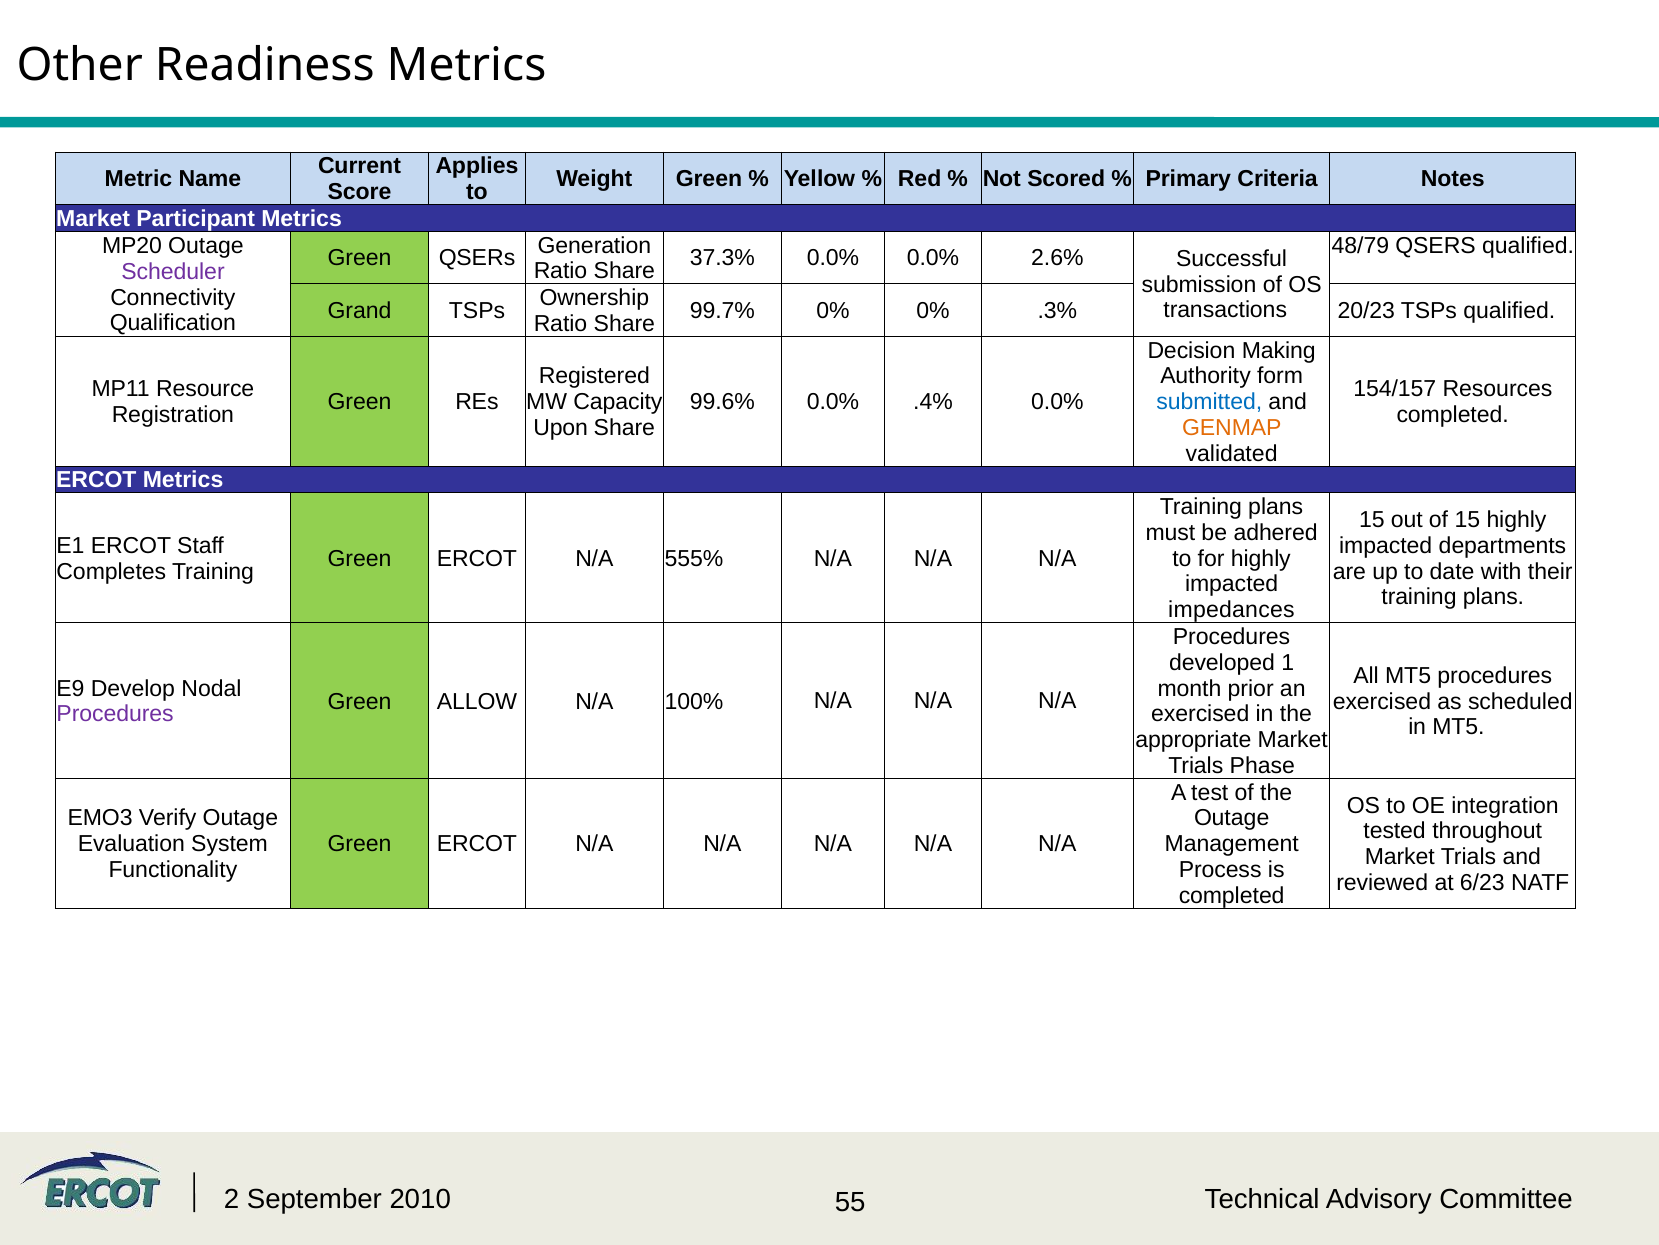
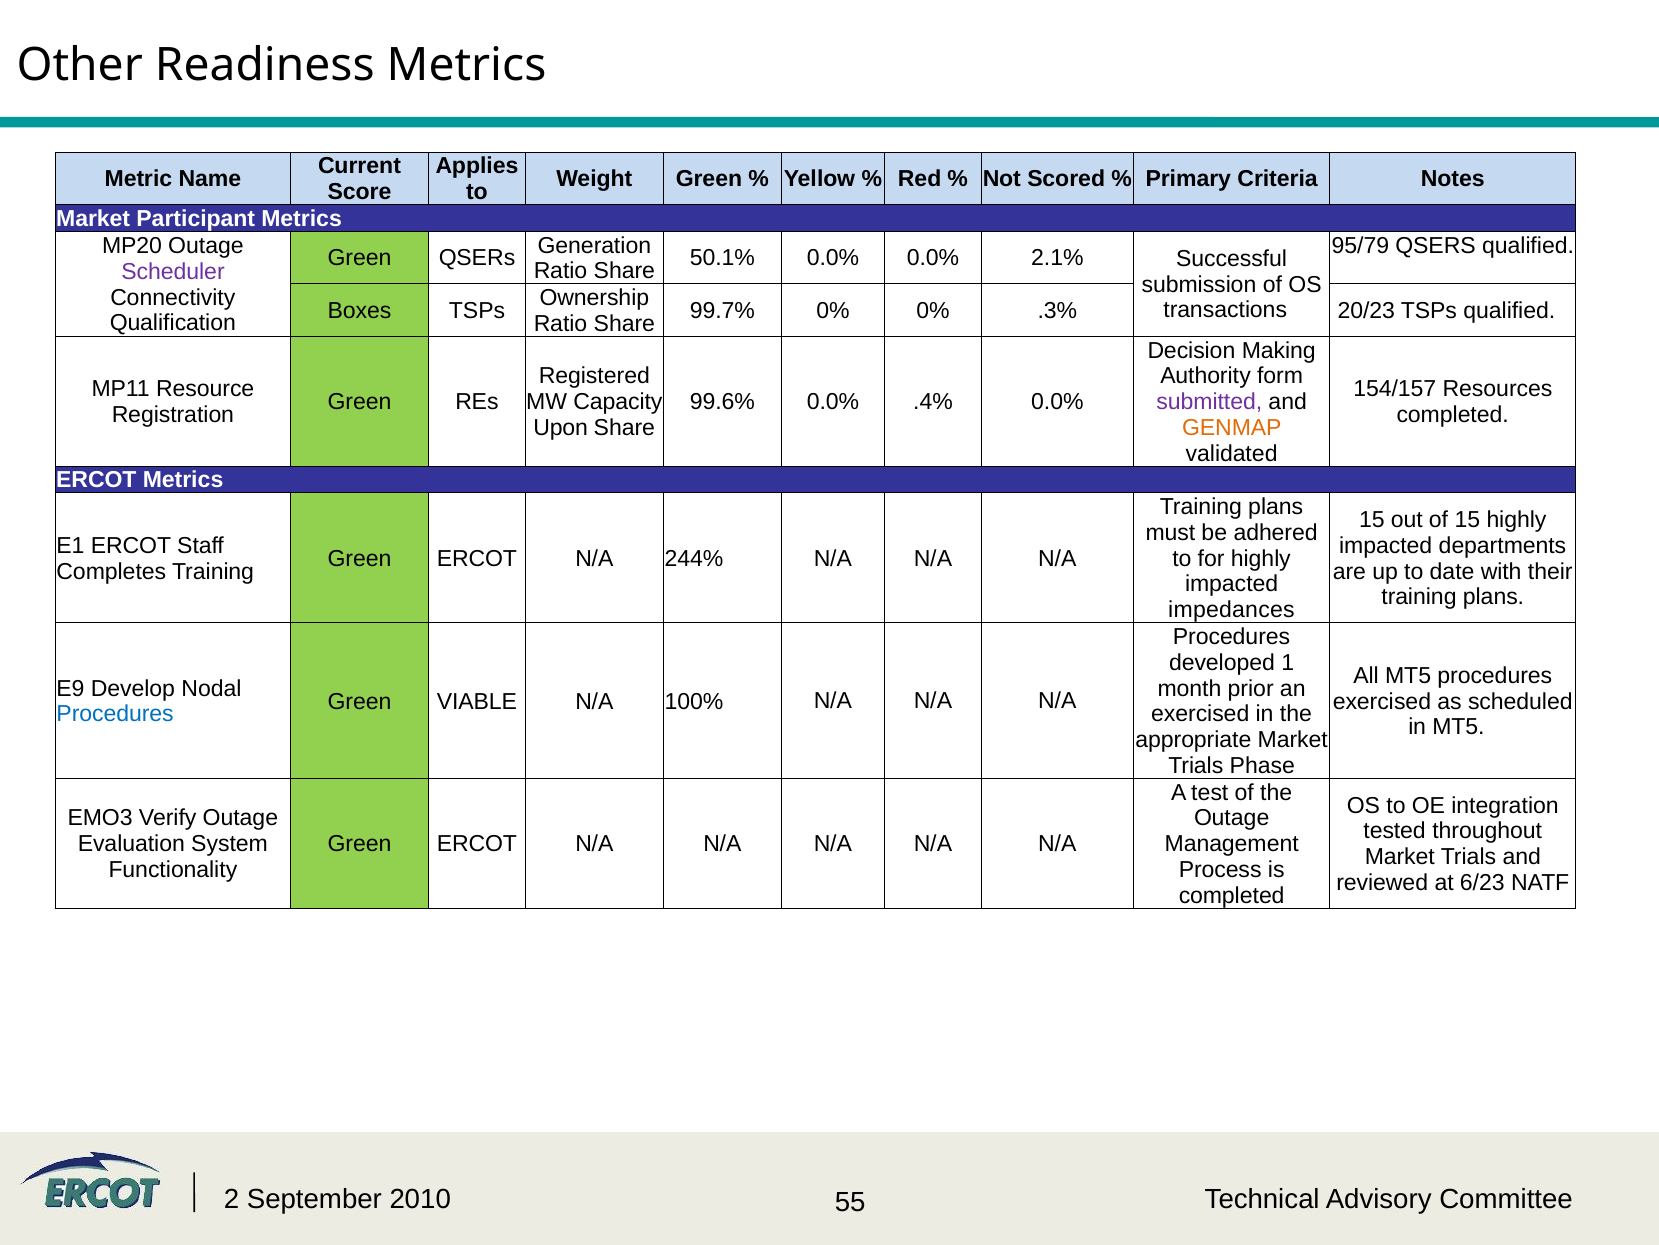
48/79: 48/79 -> 95/79 (1360, 245)
37.3%: 37.3% -> 50.1% (722, 258)
2.6%: 2.6% -> 2.1% (1057, 258)
Grand: Grand -> Boxes (360, 311)
submitted colour: blue -> purple (1209, 402)
555%: 555% -> 244% (694, 558)
ALLOW: ALLOW -> VIABLE (477, 701)
Procedures colour: purple -> blue (115, 714)
